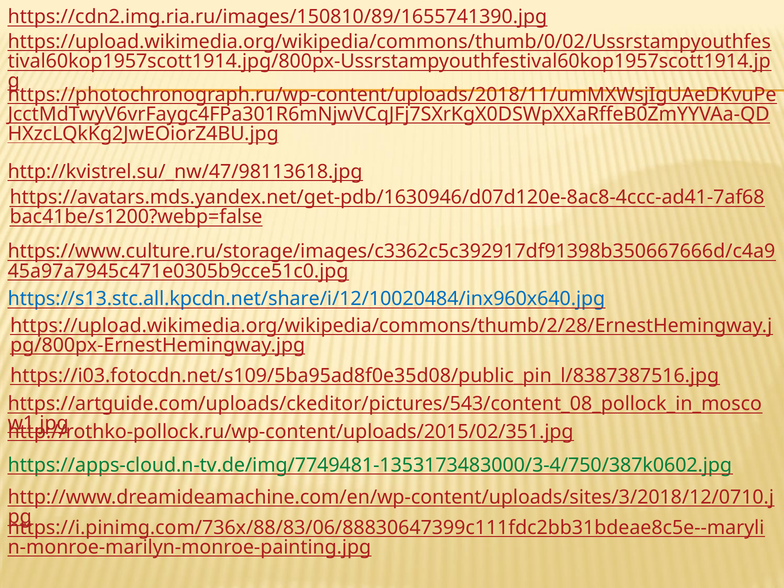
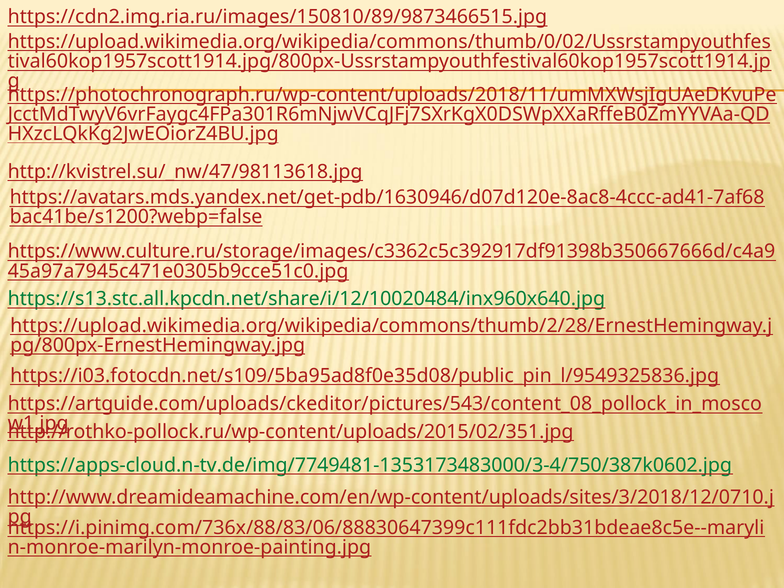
https://cdn2.img.ria.ru/images/150810/89/1655741390.jpg: https://cdn2.img.ria.ru/images/150810/89/1655741390.jpg -> https://cdn2.img.ria.ru/images/150810/89/9873466515.jpg (277, 17)
https://s13.stc.all.kpcdn.net/share/i/12/10020484/inx960x640.jpg colour: blue -> green (306, 299)
https://i03.fotocdn.net/s109/5ba95ad8f0e35d08/public_pin_l/8387387516.jpg: https://i03.fotocdn.net/s109/5ba95ad8f0e35d08/public_pin_l/8387387516.jpg -> https://i03.fotocdn.net/s109/5ba95ad8f0e35d08/public_pin_l/9549325836.jpg (365, 376)
